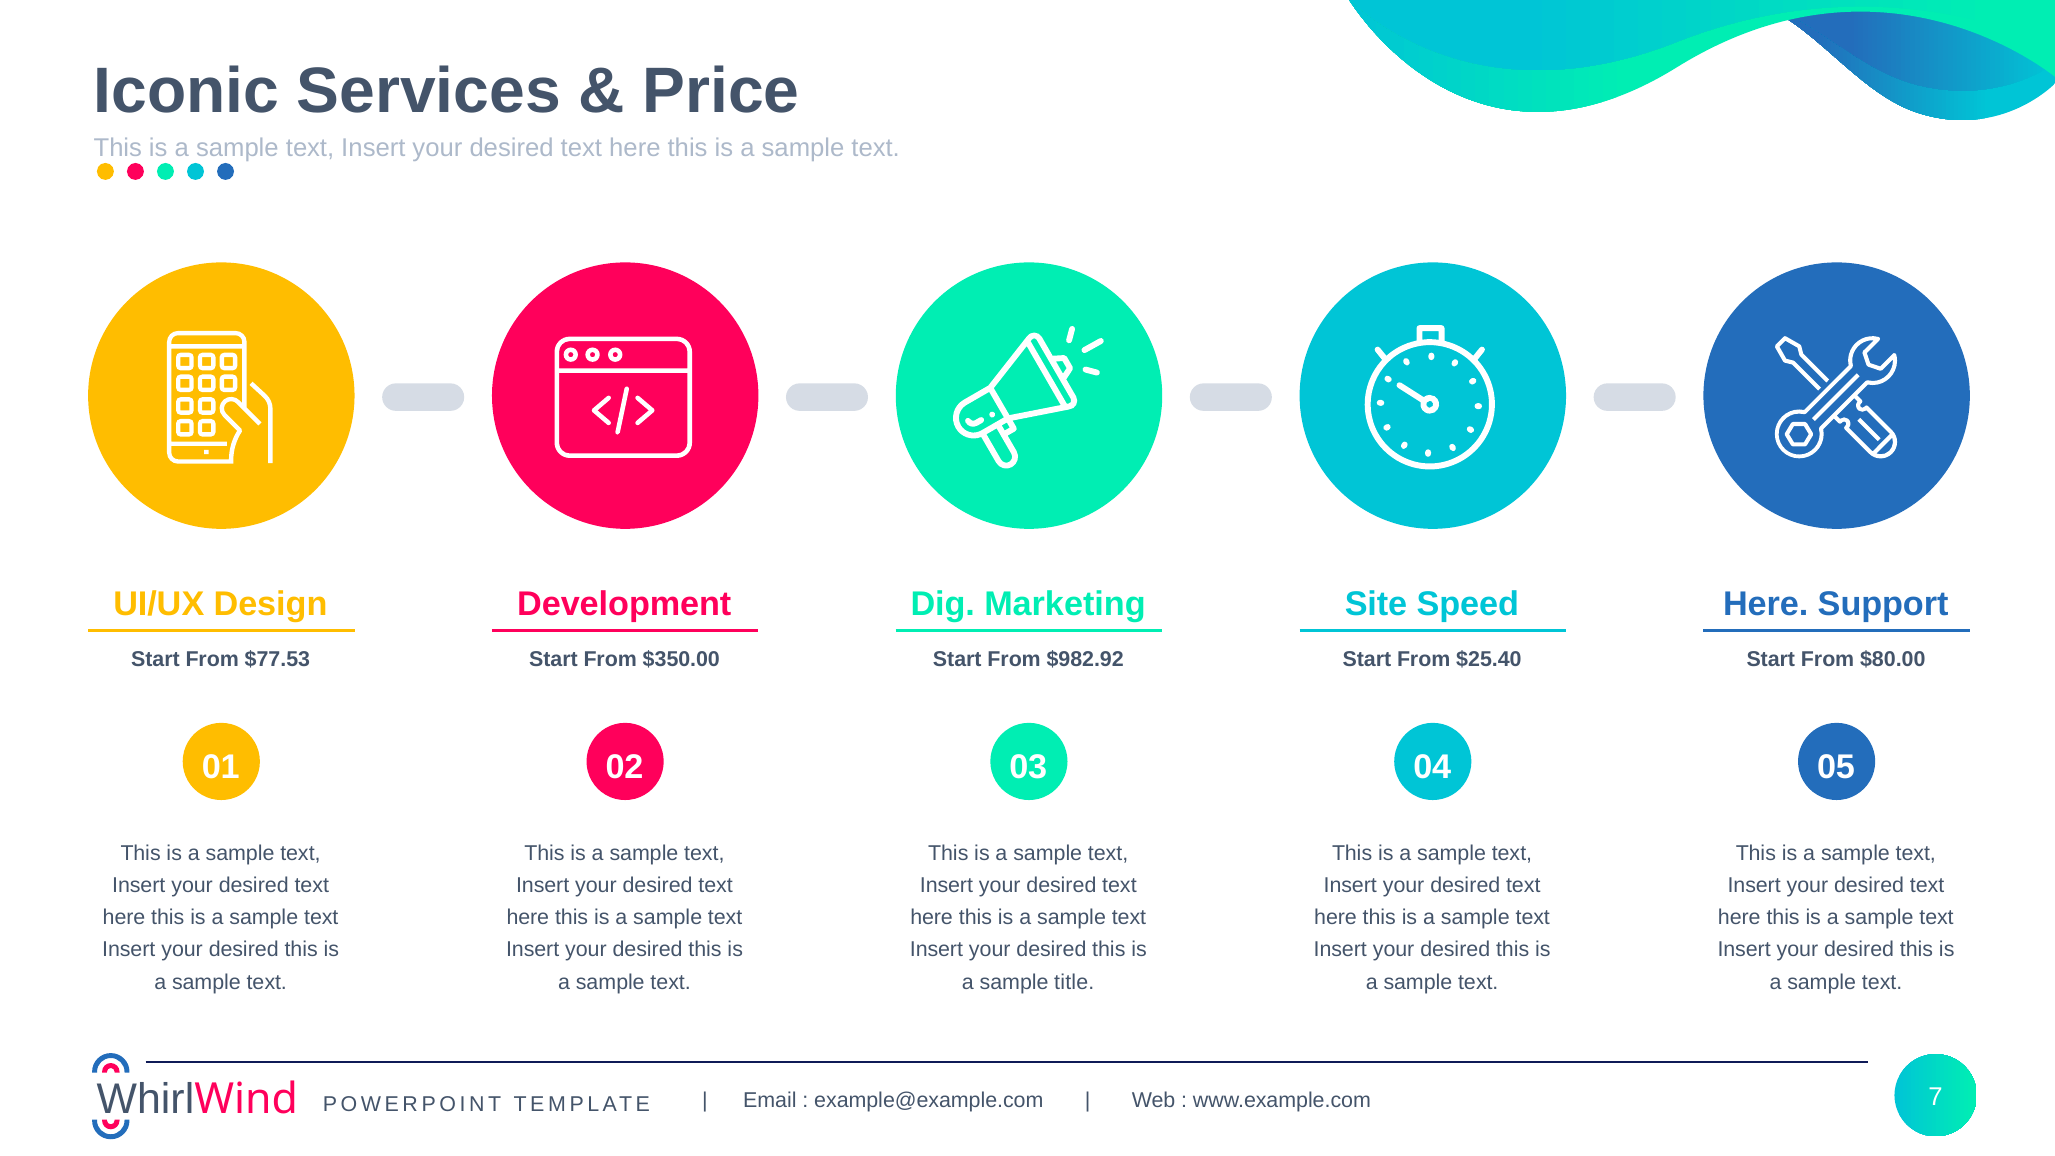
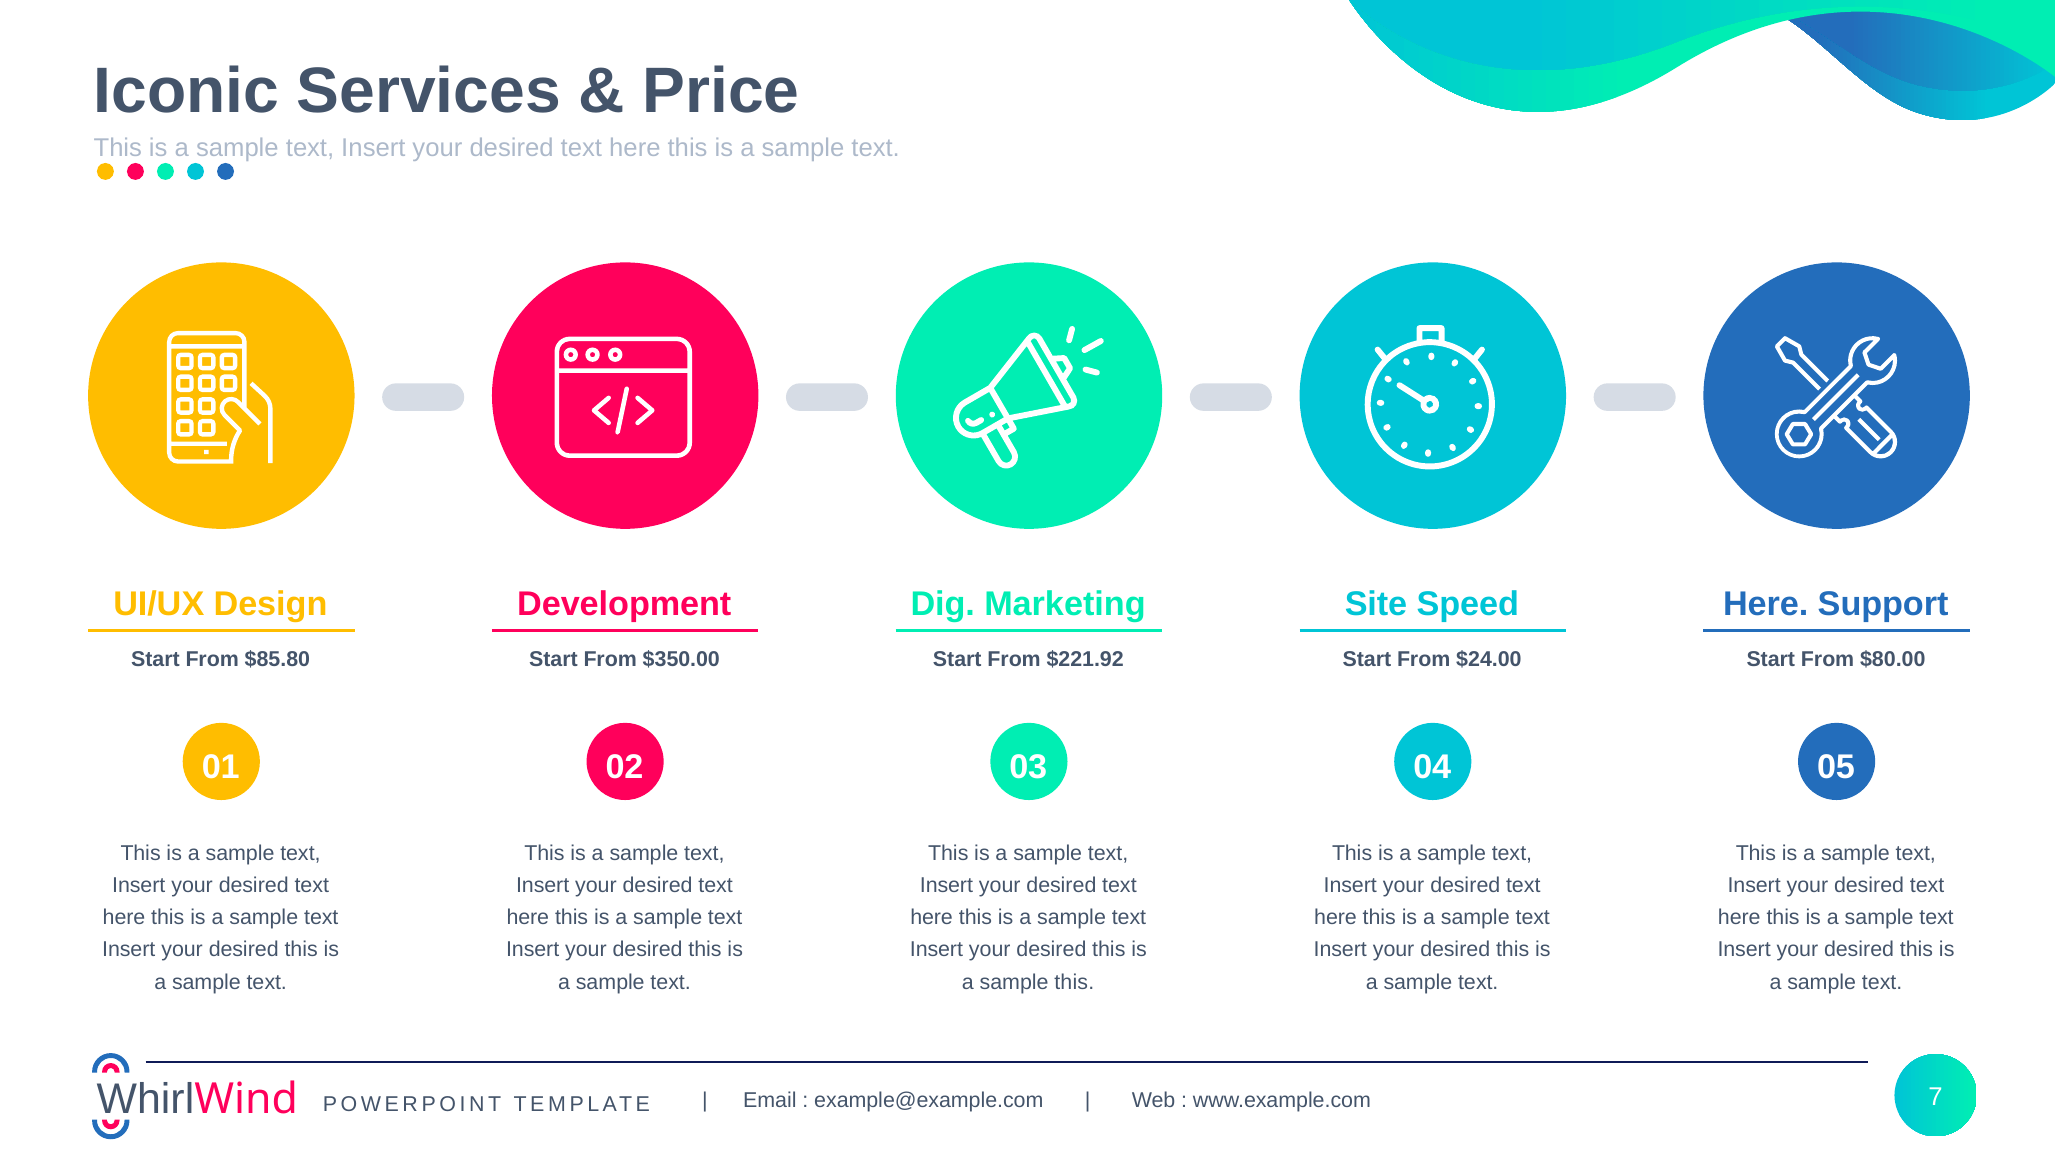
$77.53: $77.53 -> $85.80 (277, 659)
$982.92: $982.92 -> $221.92 (1085, 659)
$25.40: $25.40 -> $24.00 (1489, 659)
sample title: title -> this (1074, 982)
